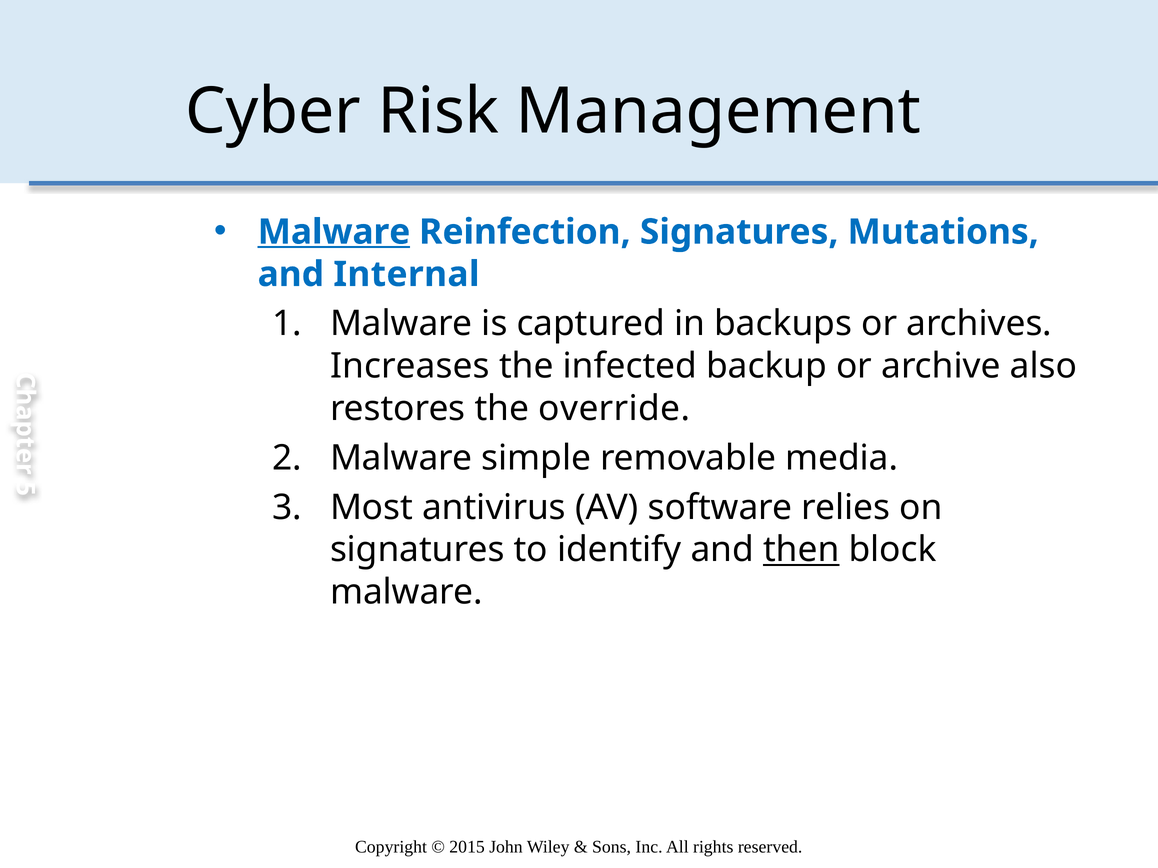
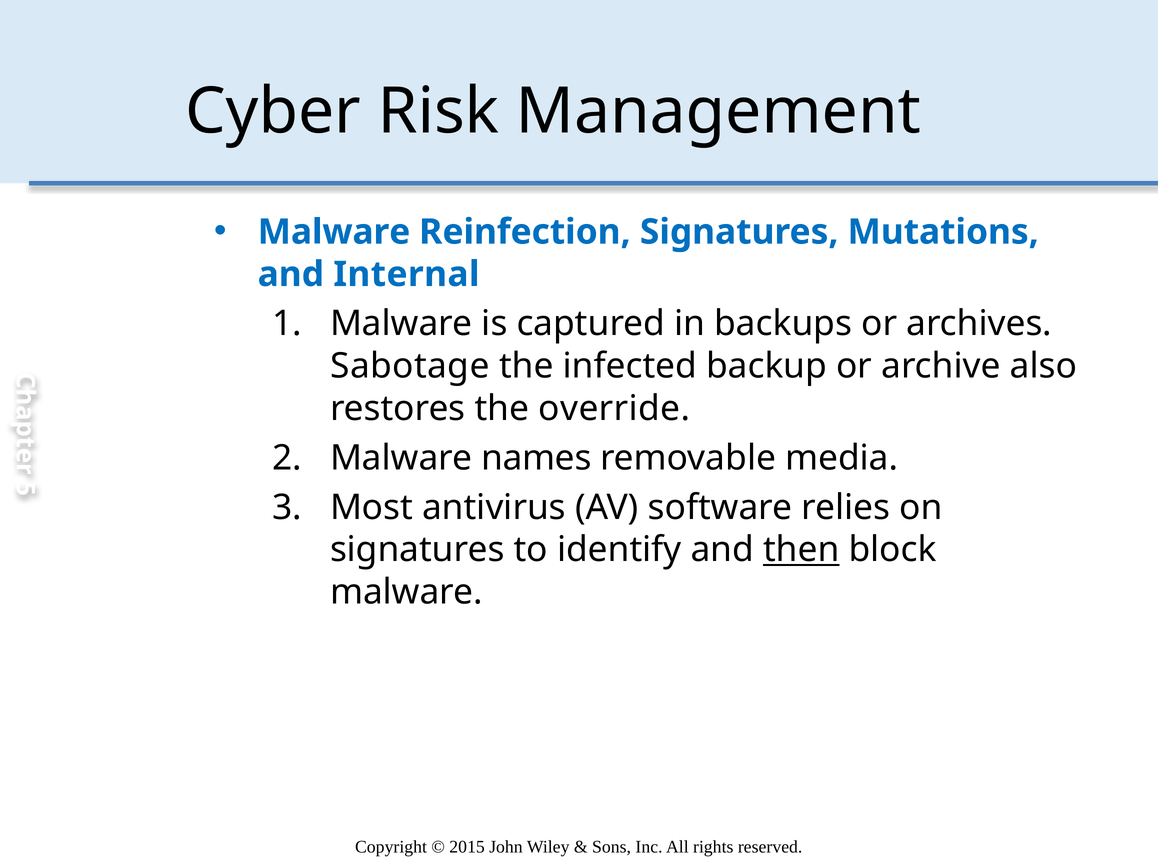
Malware underline: present -> none (334, 232)
Increases: Increases -> Sabotage (410, 366)
simple: simple -> names (536, 458)
